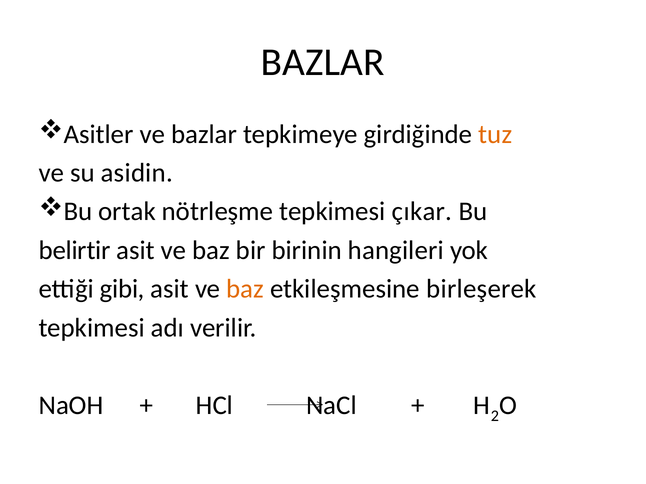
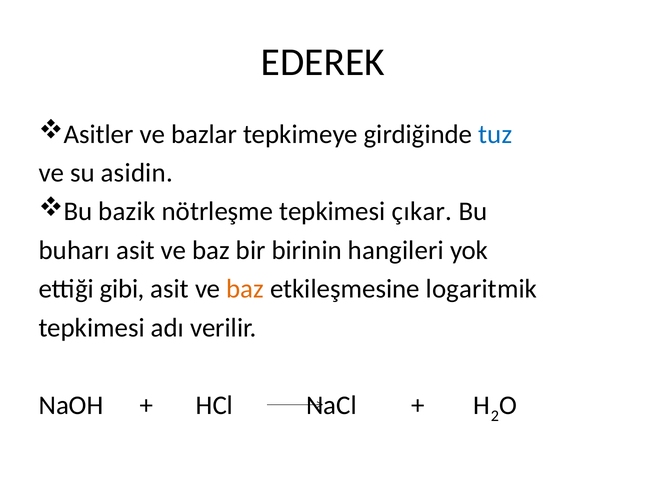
BAZLAR: BAZLAR -> EDEREK (323, 63)
tuz colour: orange -> blue (495, 134)
ortak: ortak -> bazik (127, 212)
belirtir: belirtir -> buharı (74, 251)
birleşerek: birleşerek -> logaritmik (482, 289)
